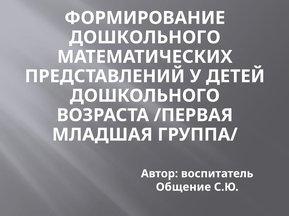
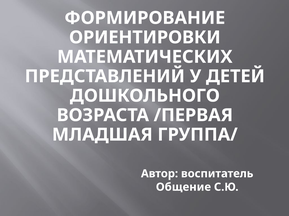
ДОШКОЛЬНОГО: ДОШКОЛЬНОГО -> ОРИЕНТИРОВКИ (145, 38)
